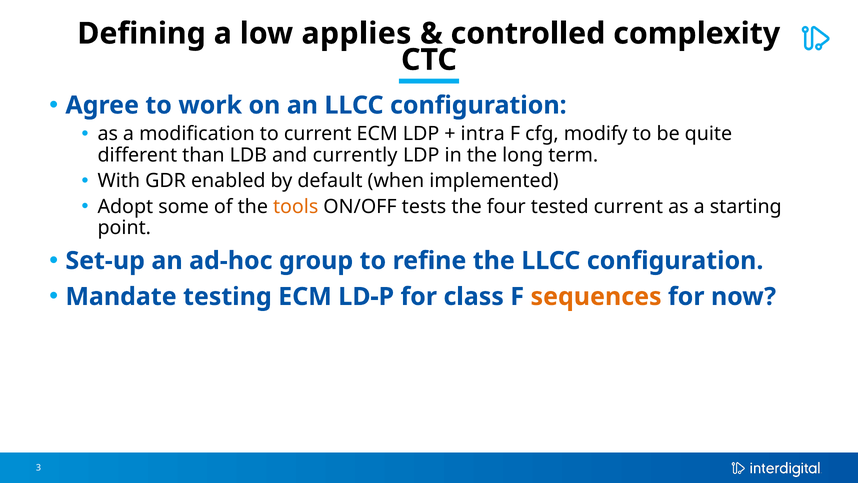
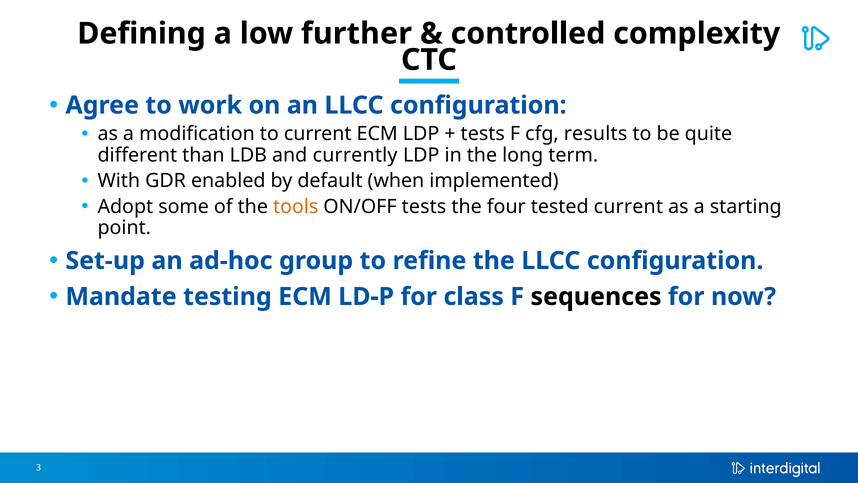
applies: applies -> further (356, 34)
intra: intra -> tests (483, 134)
modify: modify -> results (596, 134)
sequences colour: orange -> black (596, 296)
